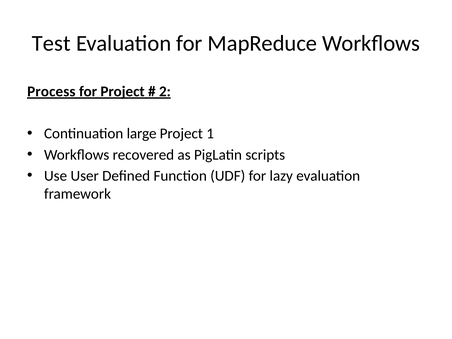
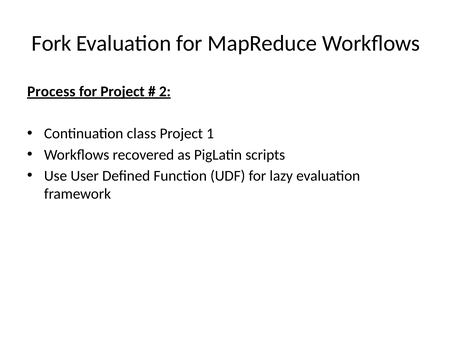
Test: Test -> Fork (51, 43)
large: large -> class (141, 134)
